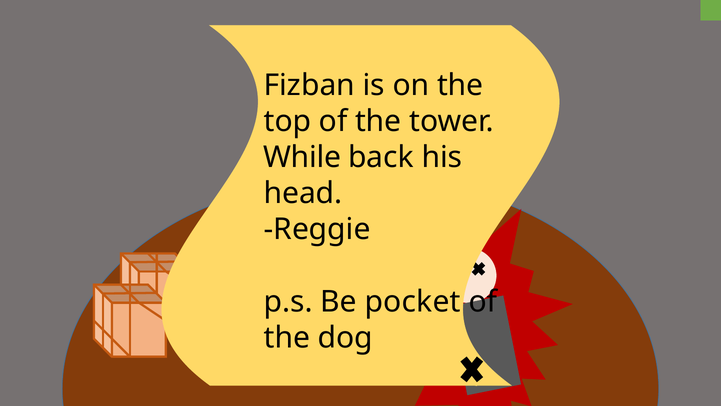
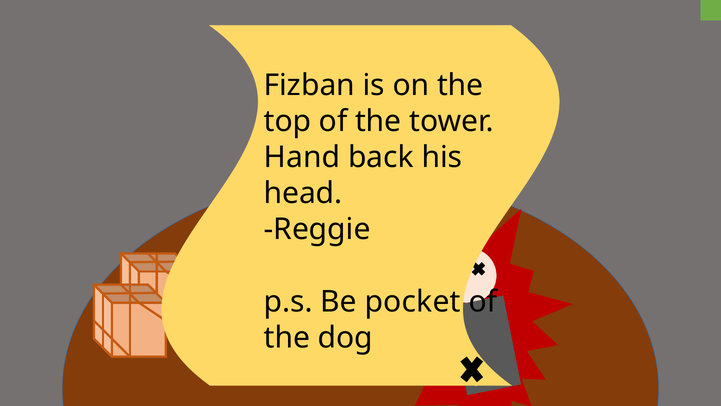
While: While -> Hand (302, 157)
